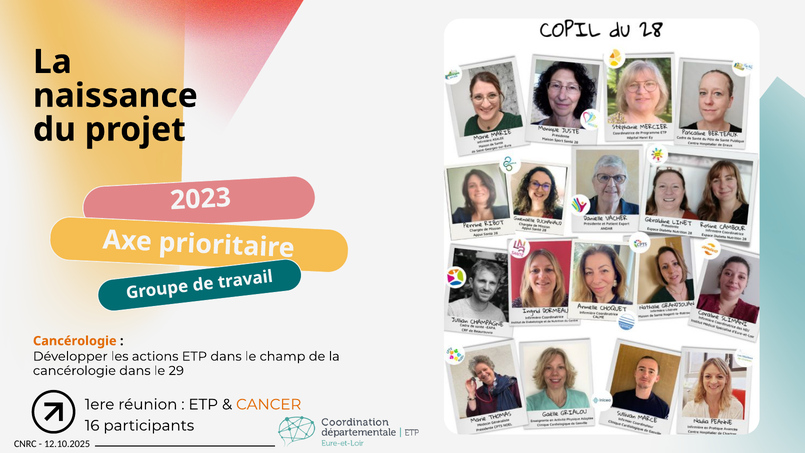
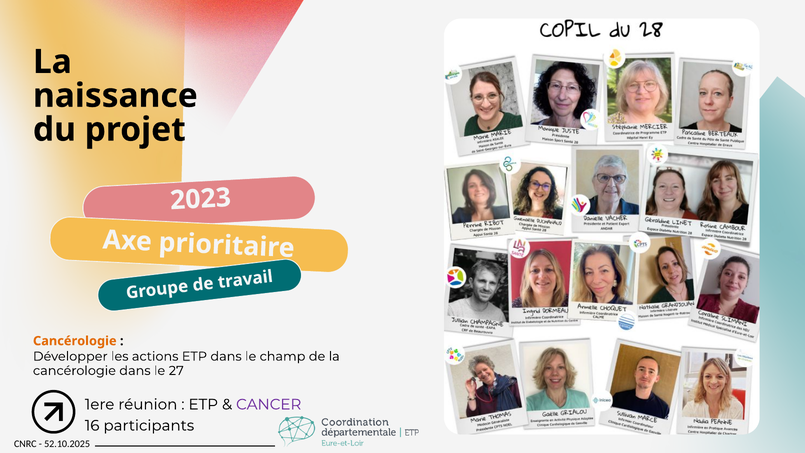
29: 29 -> 27 (176, 371)
CANCER colour: orange -> purple (269, 404)
12.10.2025: 12.10.2025 -> 52.10.2025 (67, 444)
